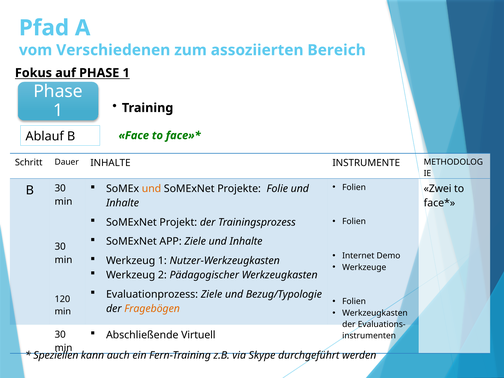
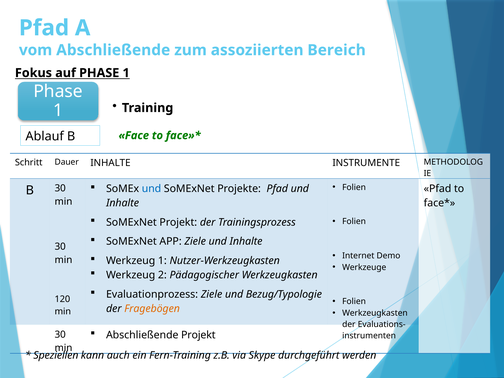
vom Verschiedenen: Verschiedenen -> Abschließende (113, 50)
und colour: orange -> blue (151, 189)
Projekte Folie: Folie -> Pfad (277, 189)
Zwei: Zwei -> Pfad (438, 189)
Abschließende Virtuell: Virtuell -> Projekt (198, 335)
